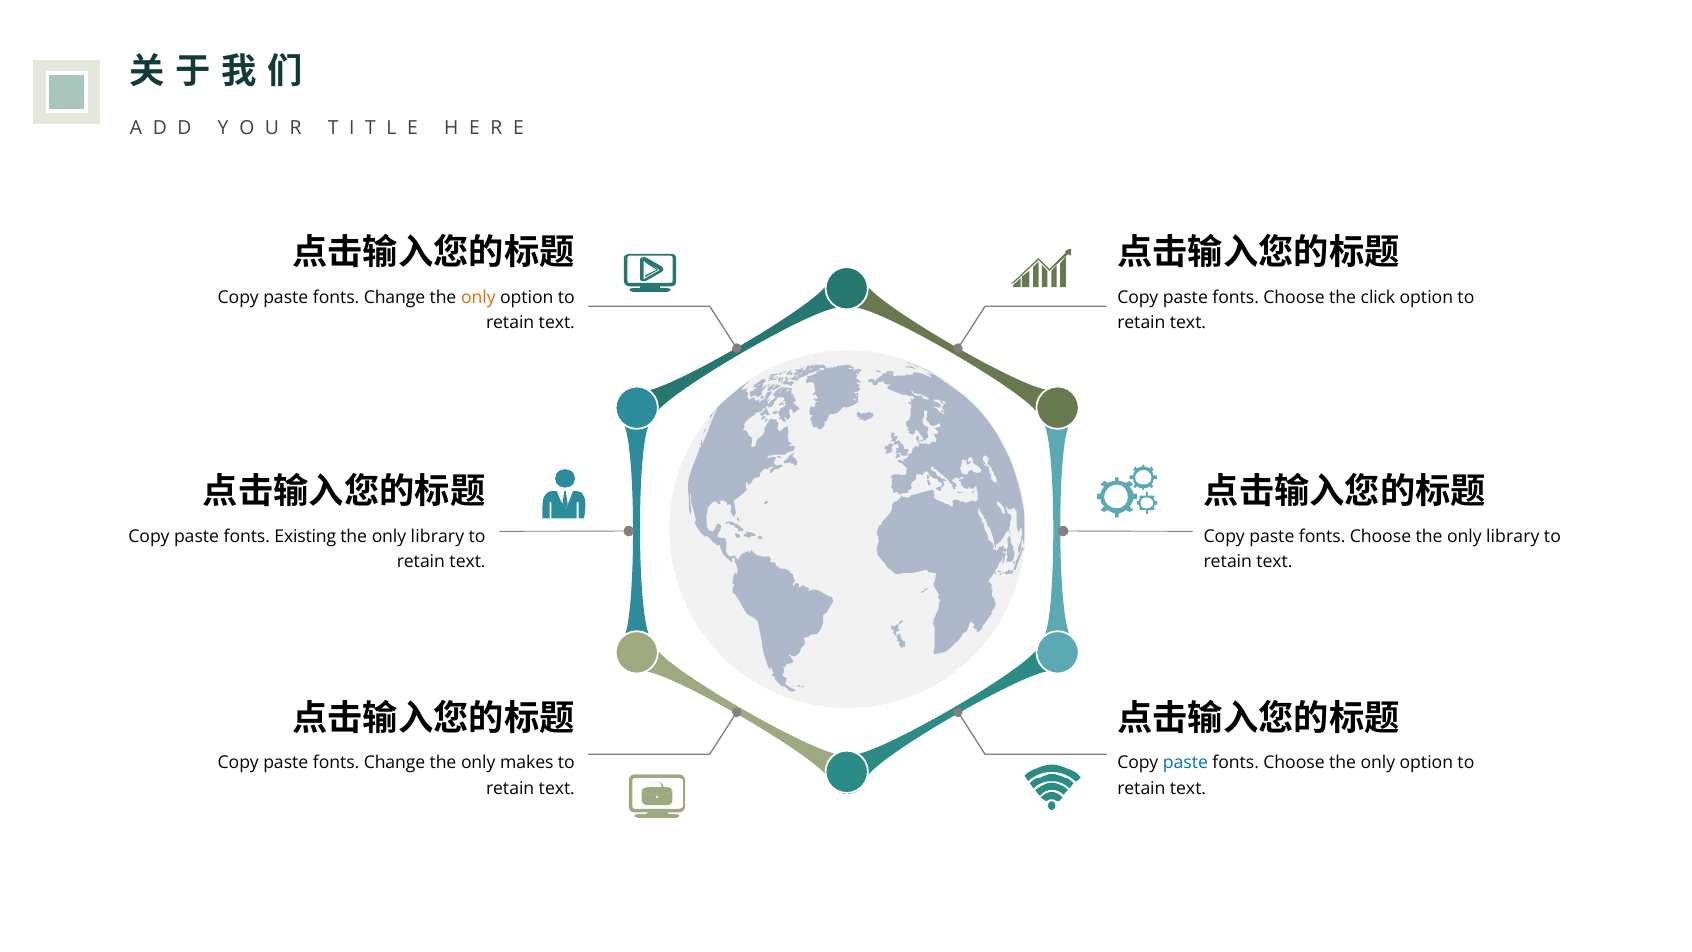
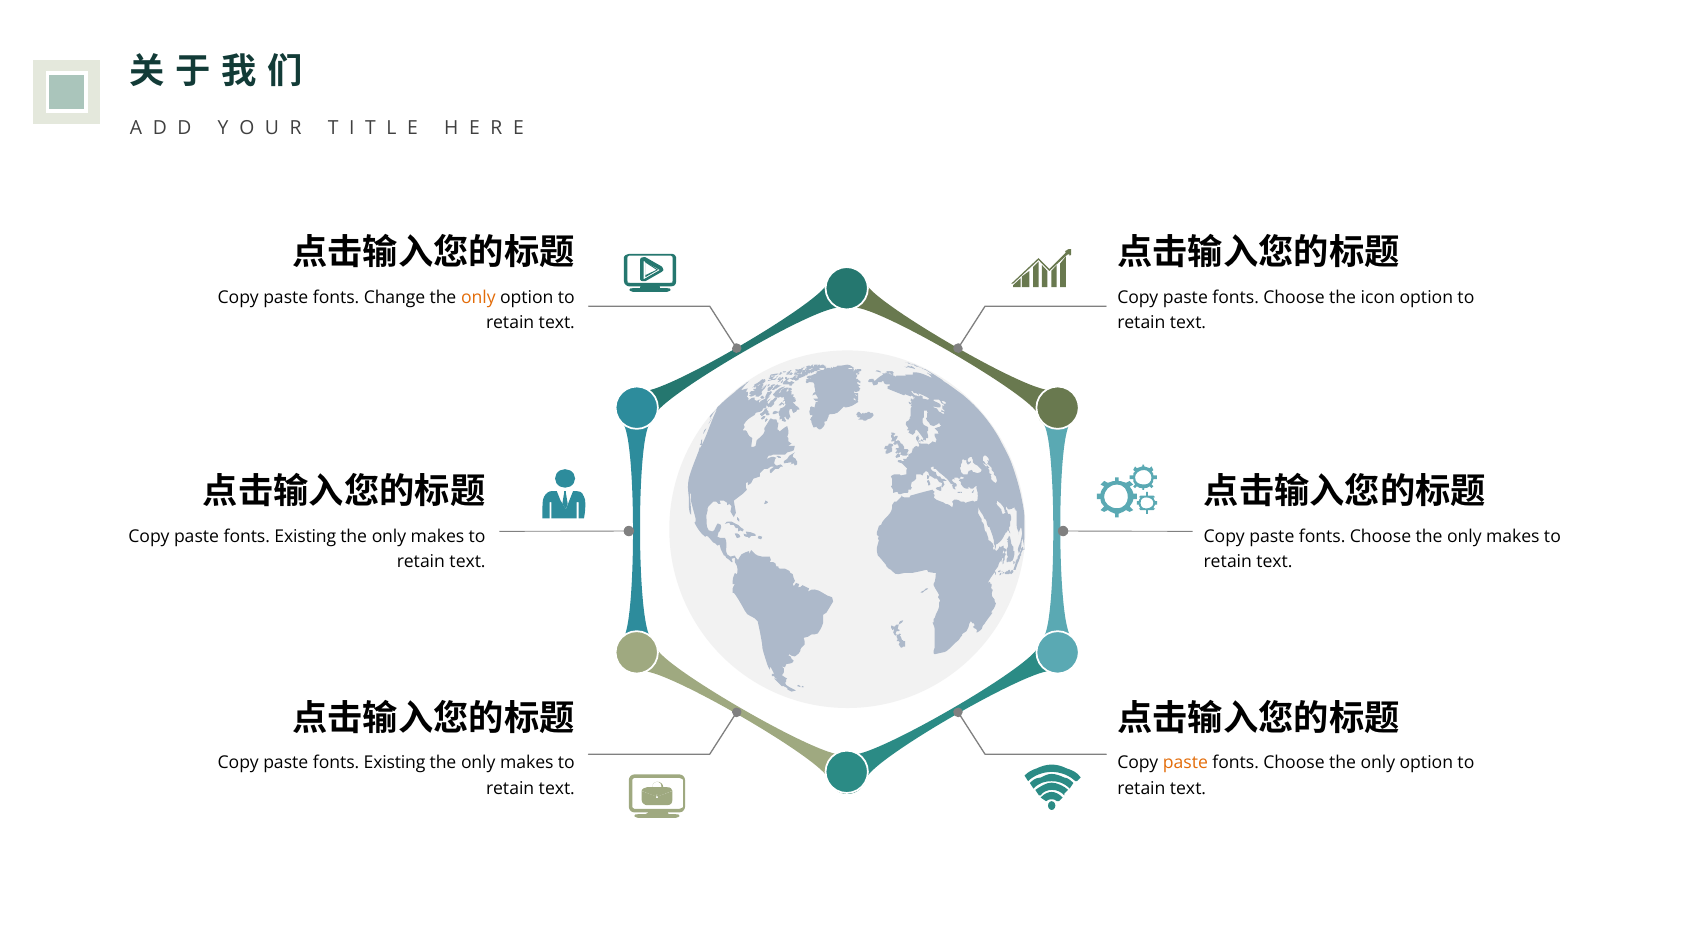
click: click -> icon (1378, 297)
library: library -> makes (438, 536)
Choose the only library: library -> makes (1513, 536)
Change: Change -> Existing (395, 763)
paste colour: blue -> orange (1185, 763)
